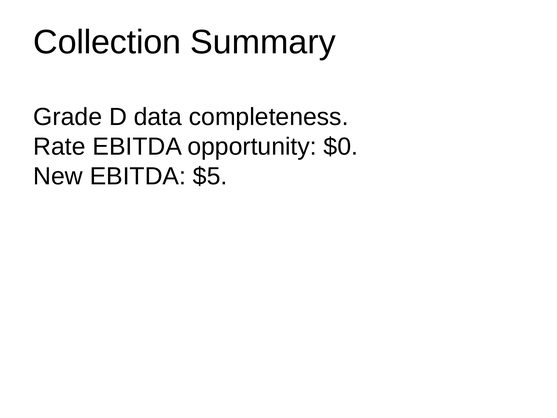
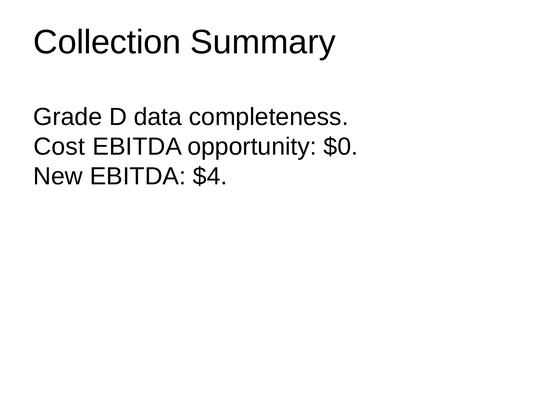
Rate: Rate -> Cost (59, 147)
$5: $5 -> $4 (210, 176)
